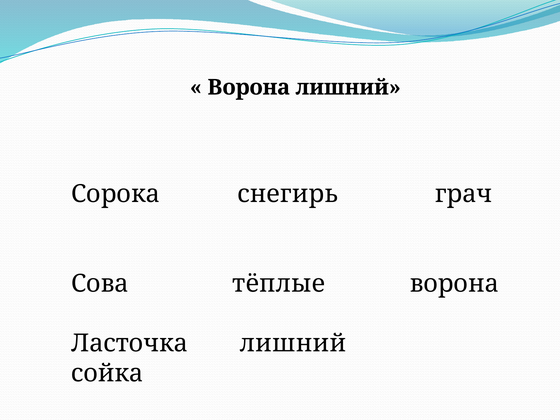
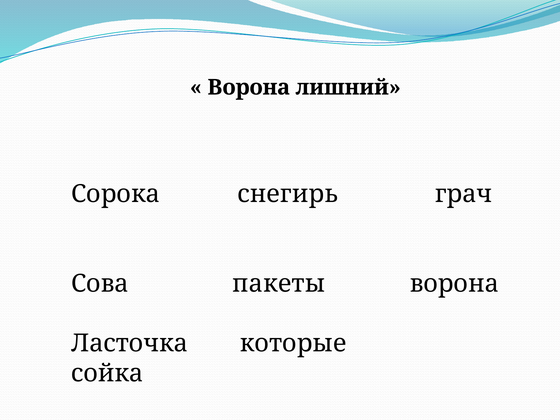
тёплые: тёплые -> пакеты (279, 284)
Ласточка лишний: лишний -> которые (293, 343)
